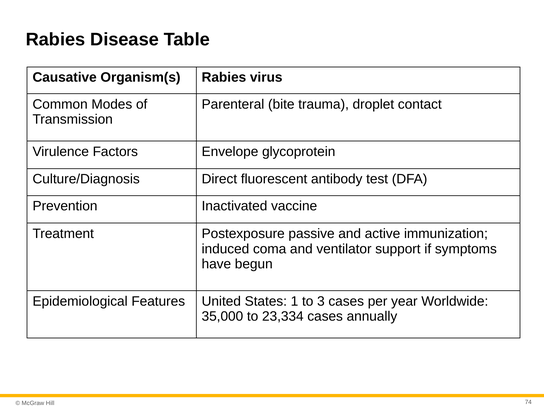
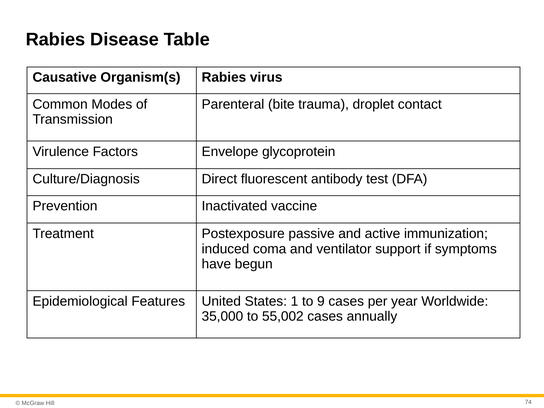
3: 3 -> 9 (321, 301)
23,334: 23,334 -> 55,002 (283, 316)
